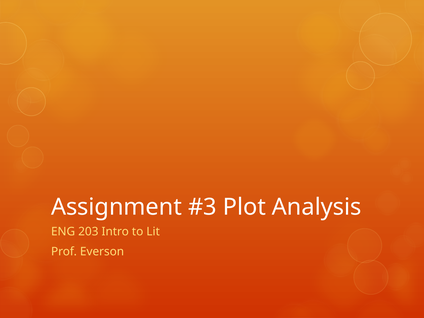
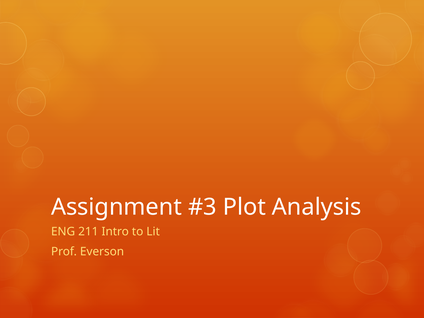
203: 203 -> 211 (88, 232)
